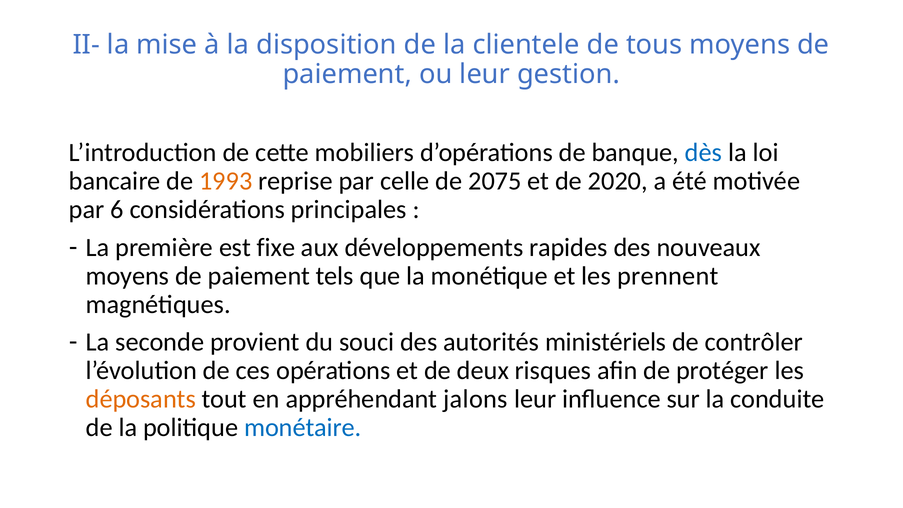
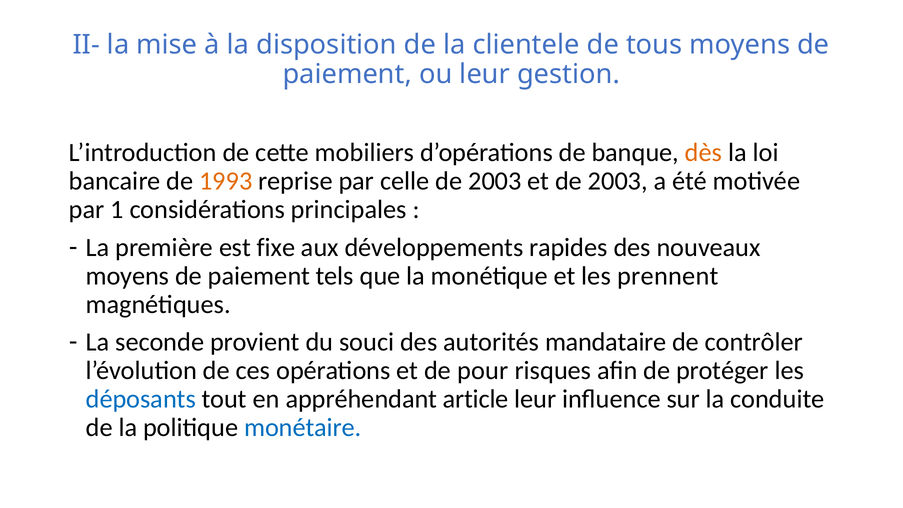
dès colour: blue -> orange (704, 153)
celle de 2075: 2075 -> 2003 (495, 181)
et de 2020: 2020 -> 2003 (618, 181)
6: 6 -> 1 (117, 210)
ministériels: ministériels -> mandataire (606, 342)
deux: deux -> pour (483, 371)
déposants colour: orange -> blue (141, 399)
jalons: jalons -> article (476, 399)
